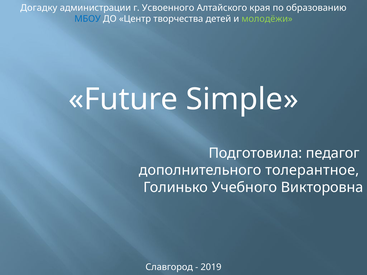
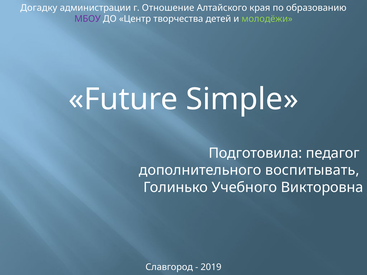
Усвоенного: Усвоенного -> Отношение (168, 8)
МБОУ colour: blue -> purple (88, 19)
толерантное: толерантное -> воспитывать (312, 170)
